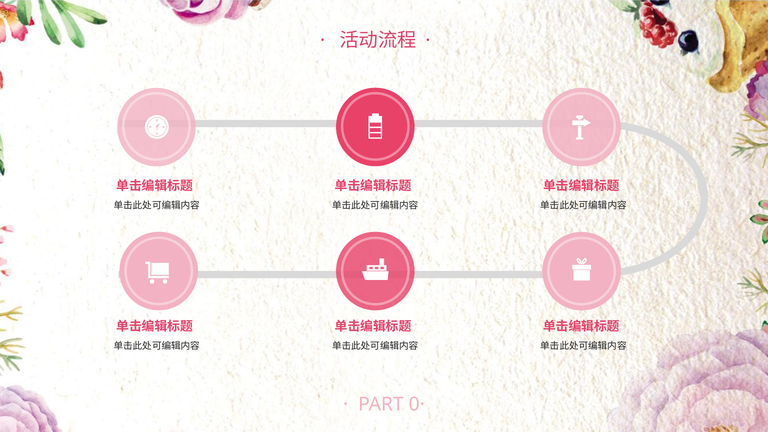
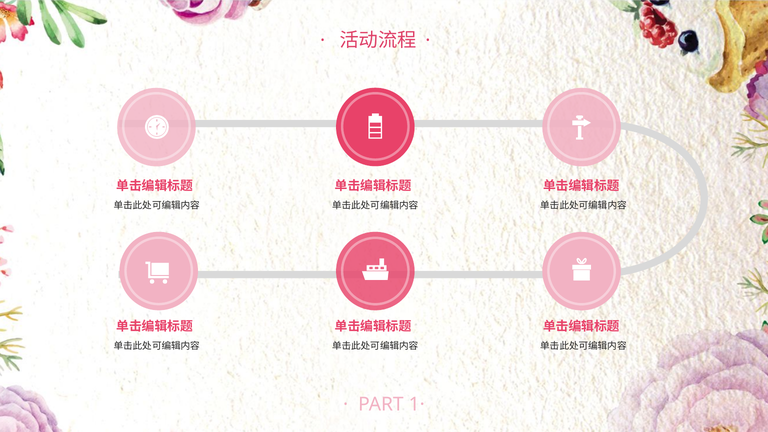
0·: 0· -> 1· (417, 404)
